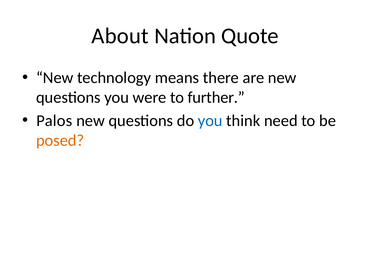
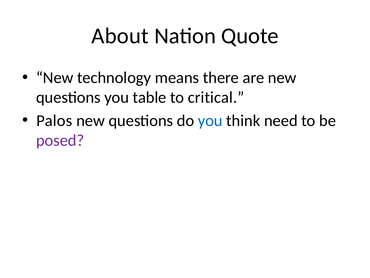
were: were -> table (150, 97)
further: further -> critical (216, 97)
posed colour: orange -> purple (60, 140)
